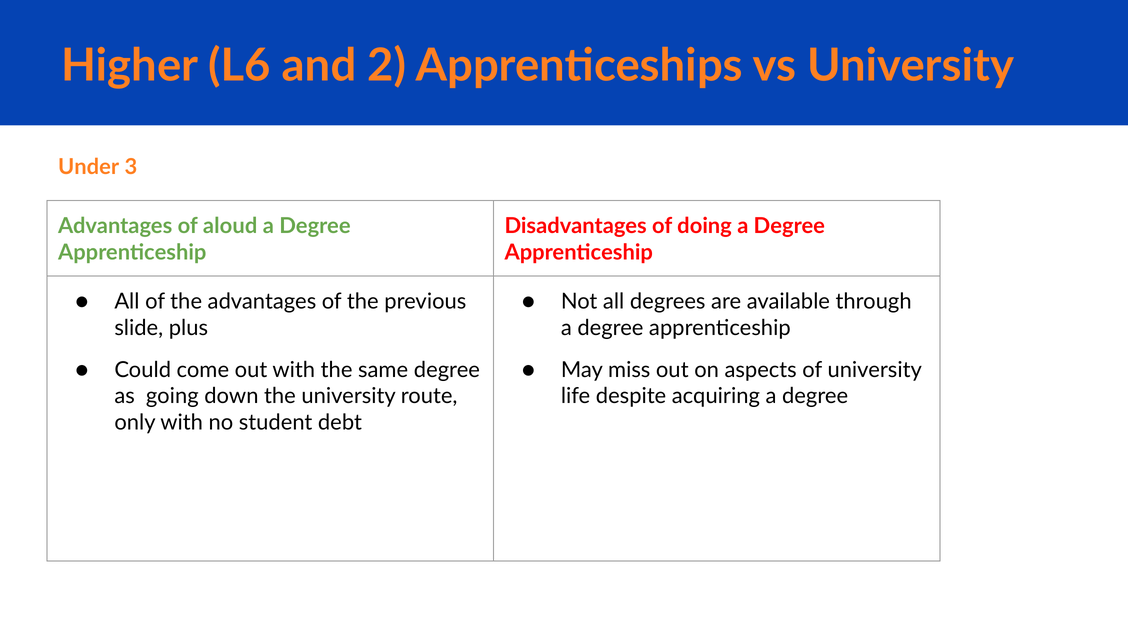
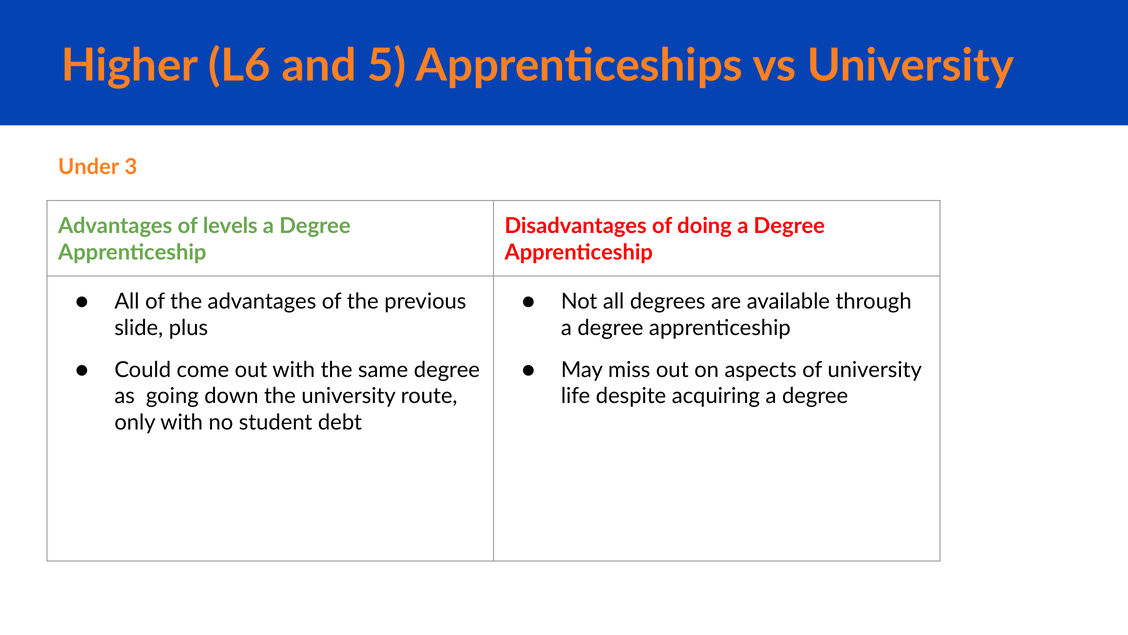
2: 2 -> 5 (387, 66)
aloud: aloud -> levels (230, 226)
